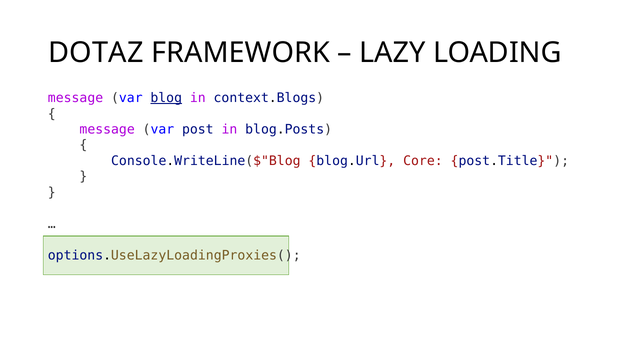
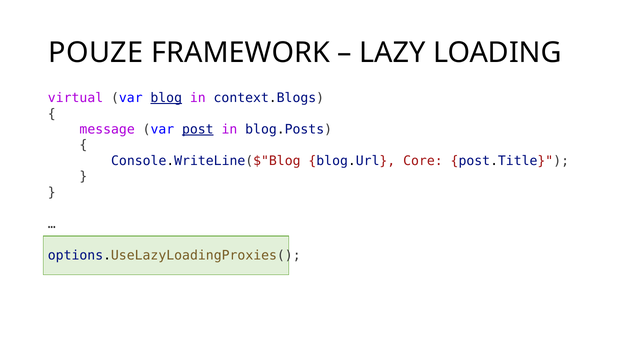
DOTAZ: DOTAZ -> POUZE (96, 53)
message: message -> virtual (76, 98)
post underline: none -> present (198, 129)
